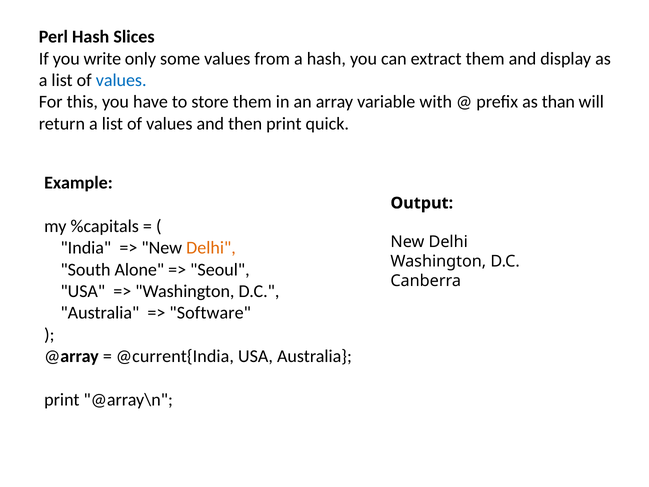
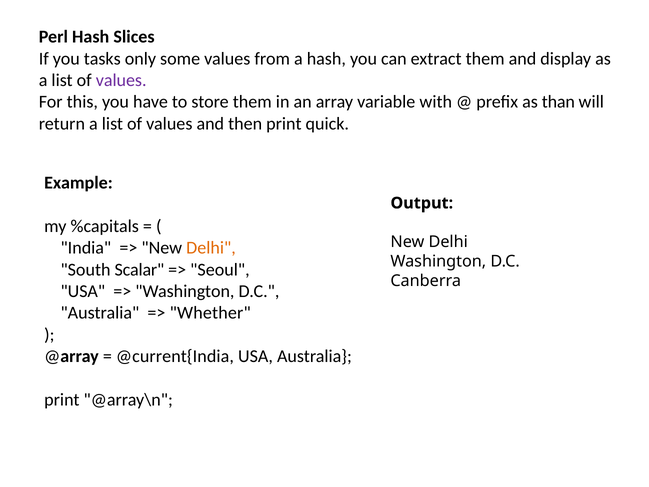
write: write -> tasks (102, 59)
values colour: blue -> purple (121, 80)
Alone: Alone -> Scalar (139, 270)
Software: Software -> Whether (210, 313)
